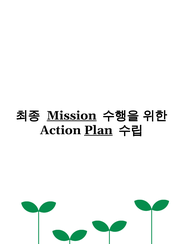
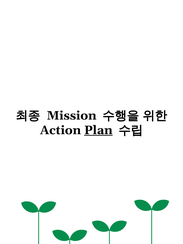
Mission underline: present -> none (72, 116)
